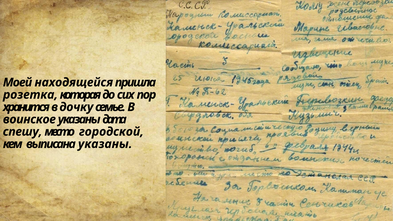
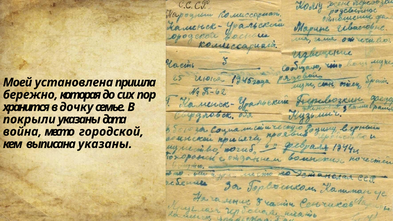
находящейся: находящейся -> установлена (74, 82)
розетка: розетка -> бережно (30, 95)
воинское: воинское -> покрыли (29, 119)
спешу: спешу -> война (22, 132)
